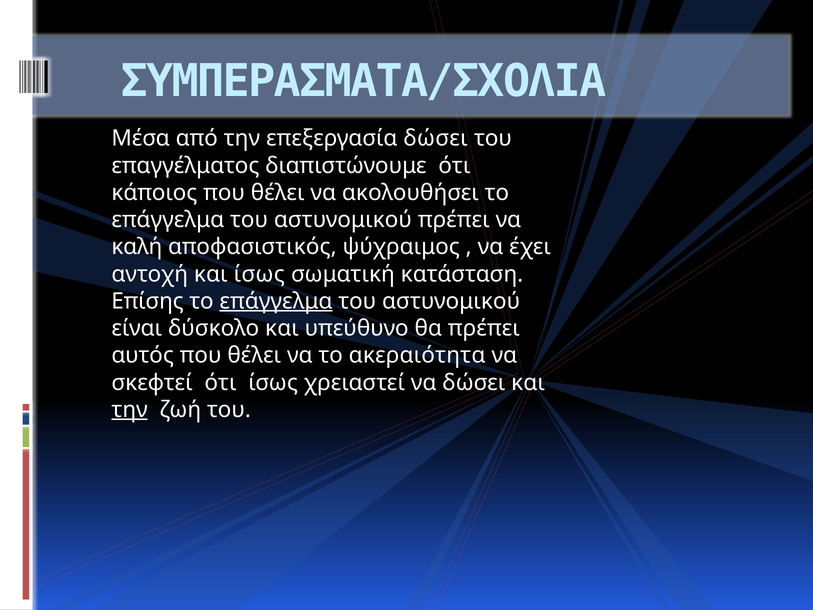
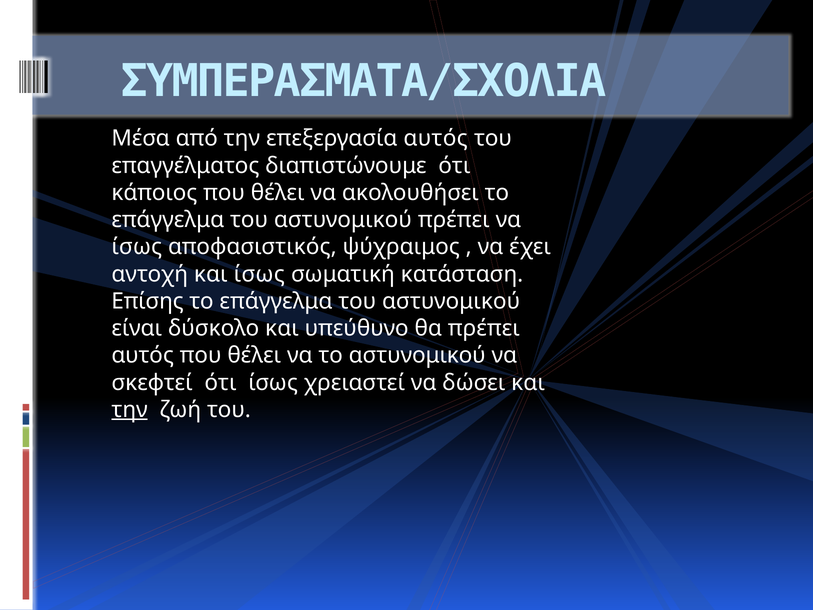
επεξεργασία δώσει: δώσει -> αυτός (436, 138)
καλή: καλή -> ίσως (137, 247)
επάγγελμα underline: present -> none (276, 301)
το ακεραιότητα: ακεραιότητα -> αστυνομικού (417, 355)
